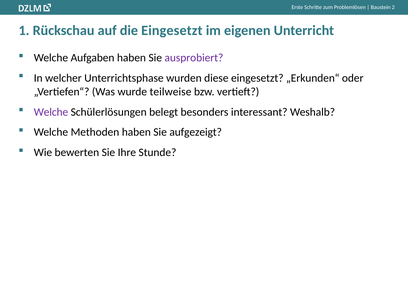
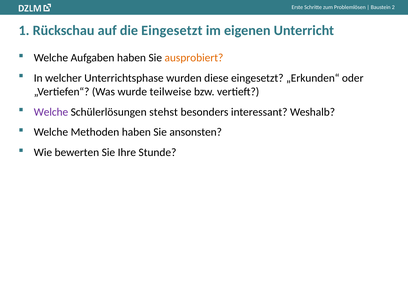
ausprobiert colour: purple -> orange (194, 58)
belegt: belegt -> stehst (164, 112)
aufgezeigt: aufgezeigt -> ansonsten (196, 132)
